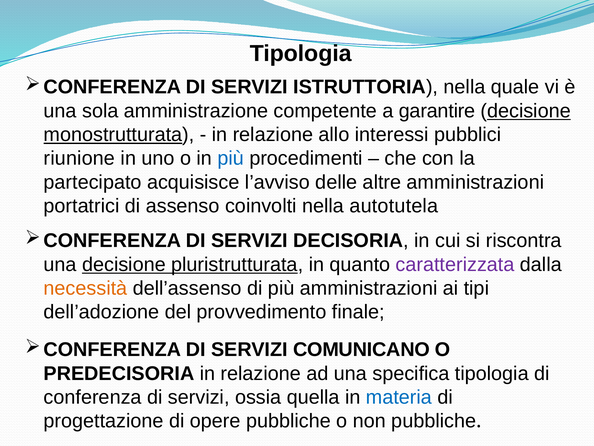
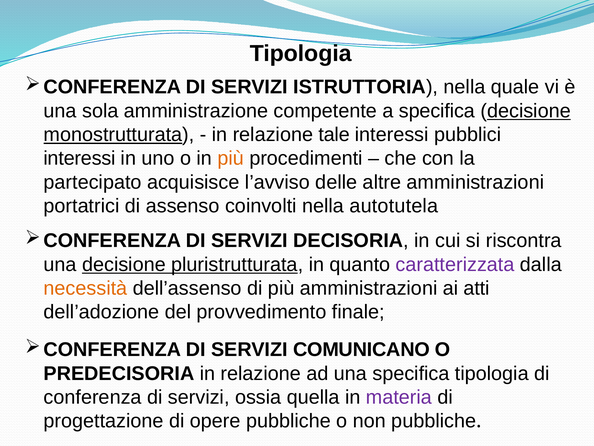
a garantire: garantire -> specifica (437, 111)
allo: allo -> tale (334, 135)
riunione: riunione -> interessi (79, 158)
più colour: blue -> orange (231, 158)
tipi: tipi -> atti (477, 288)
materia colour: blue -> purple (399, 397)
